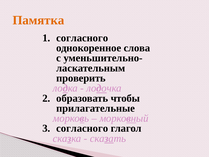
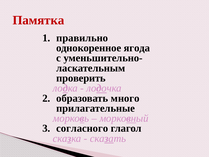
Памятка colour: orange -> red (38, 20)
согласного: согласного -> правильно (82, 38)
слова: слова -> ягода (137, 48)
чтобы: чтобы -> много (125, 98)
